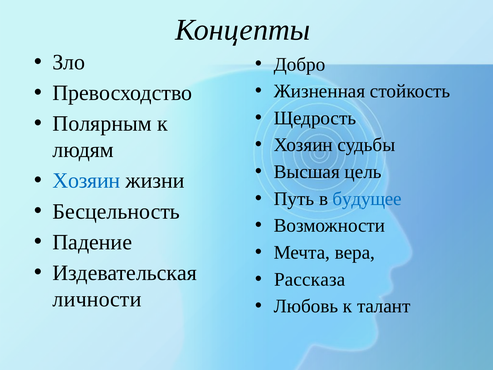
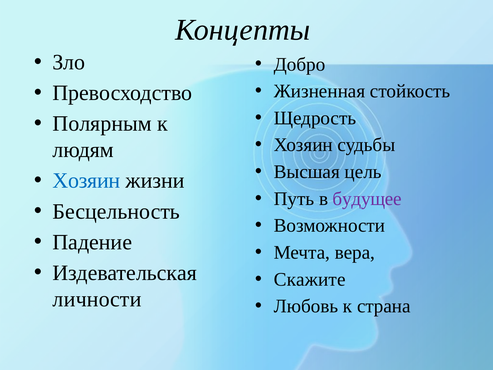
будущее colour: blue -> purple (367, 199)
Рассказа: Рассказа -> Скажите (310, 279)
талант: талант -> страна (384, 306)
